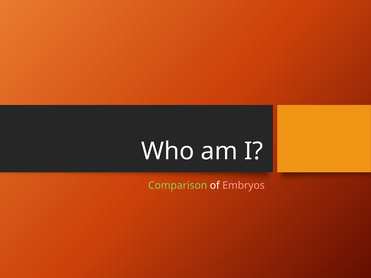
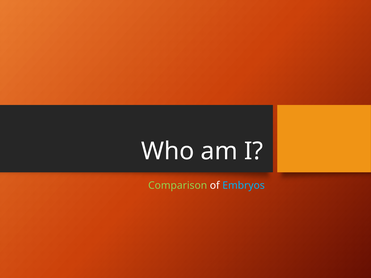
Embryos colour: pink -> light blue (244, 186)
